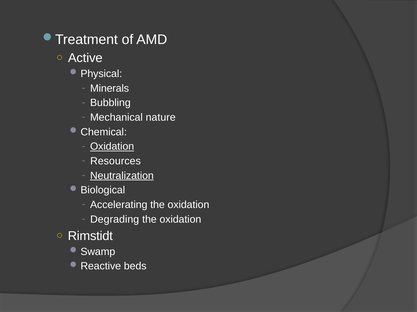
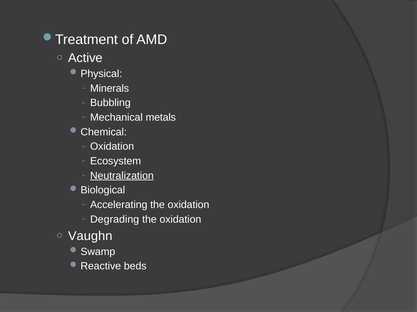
nature: nature -> metals (161, 118)
Oxidation underline: present -> none (112, 147)
Resources: Resources -> Ecosystem (116, 161)
Rimstidt: Rimstidt -> Vaughn (90, 236)
